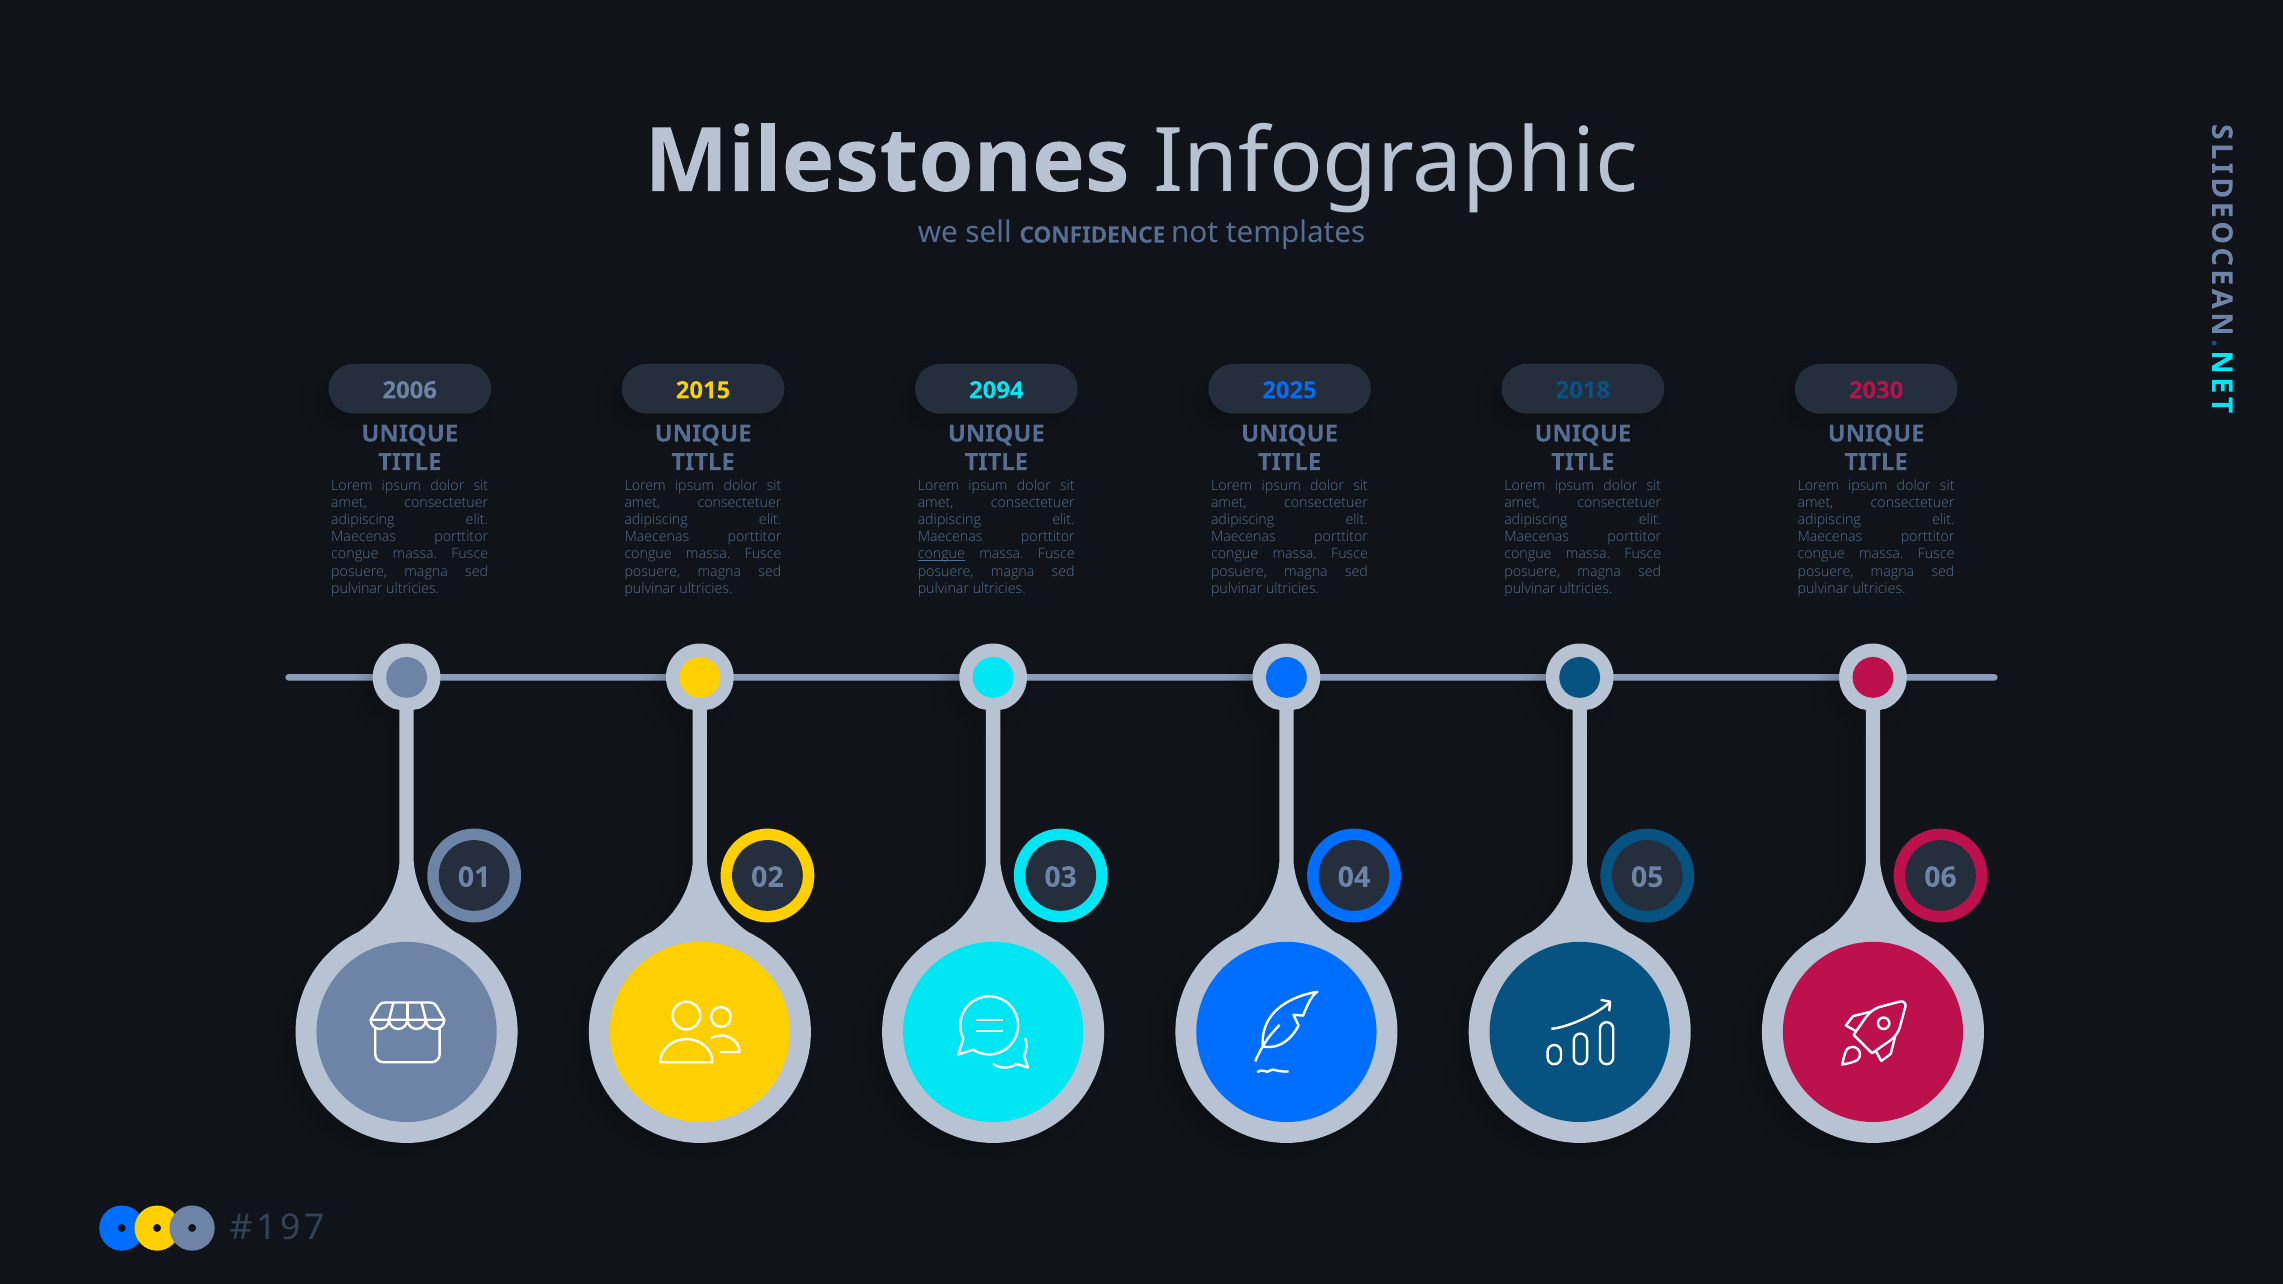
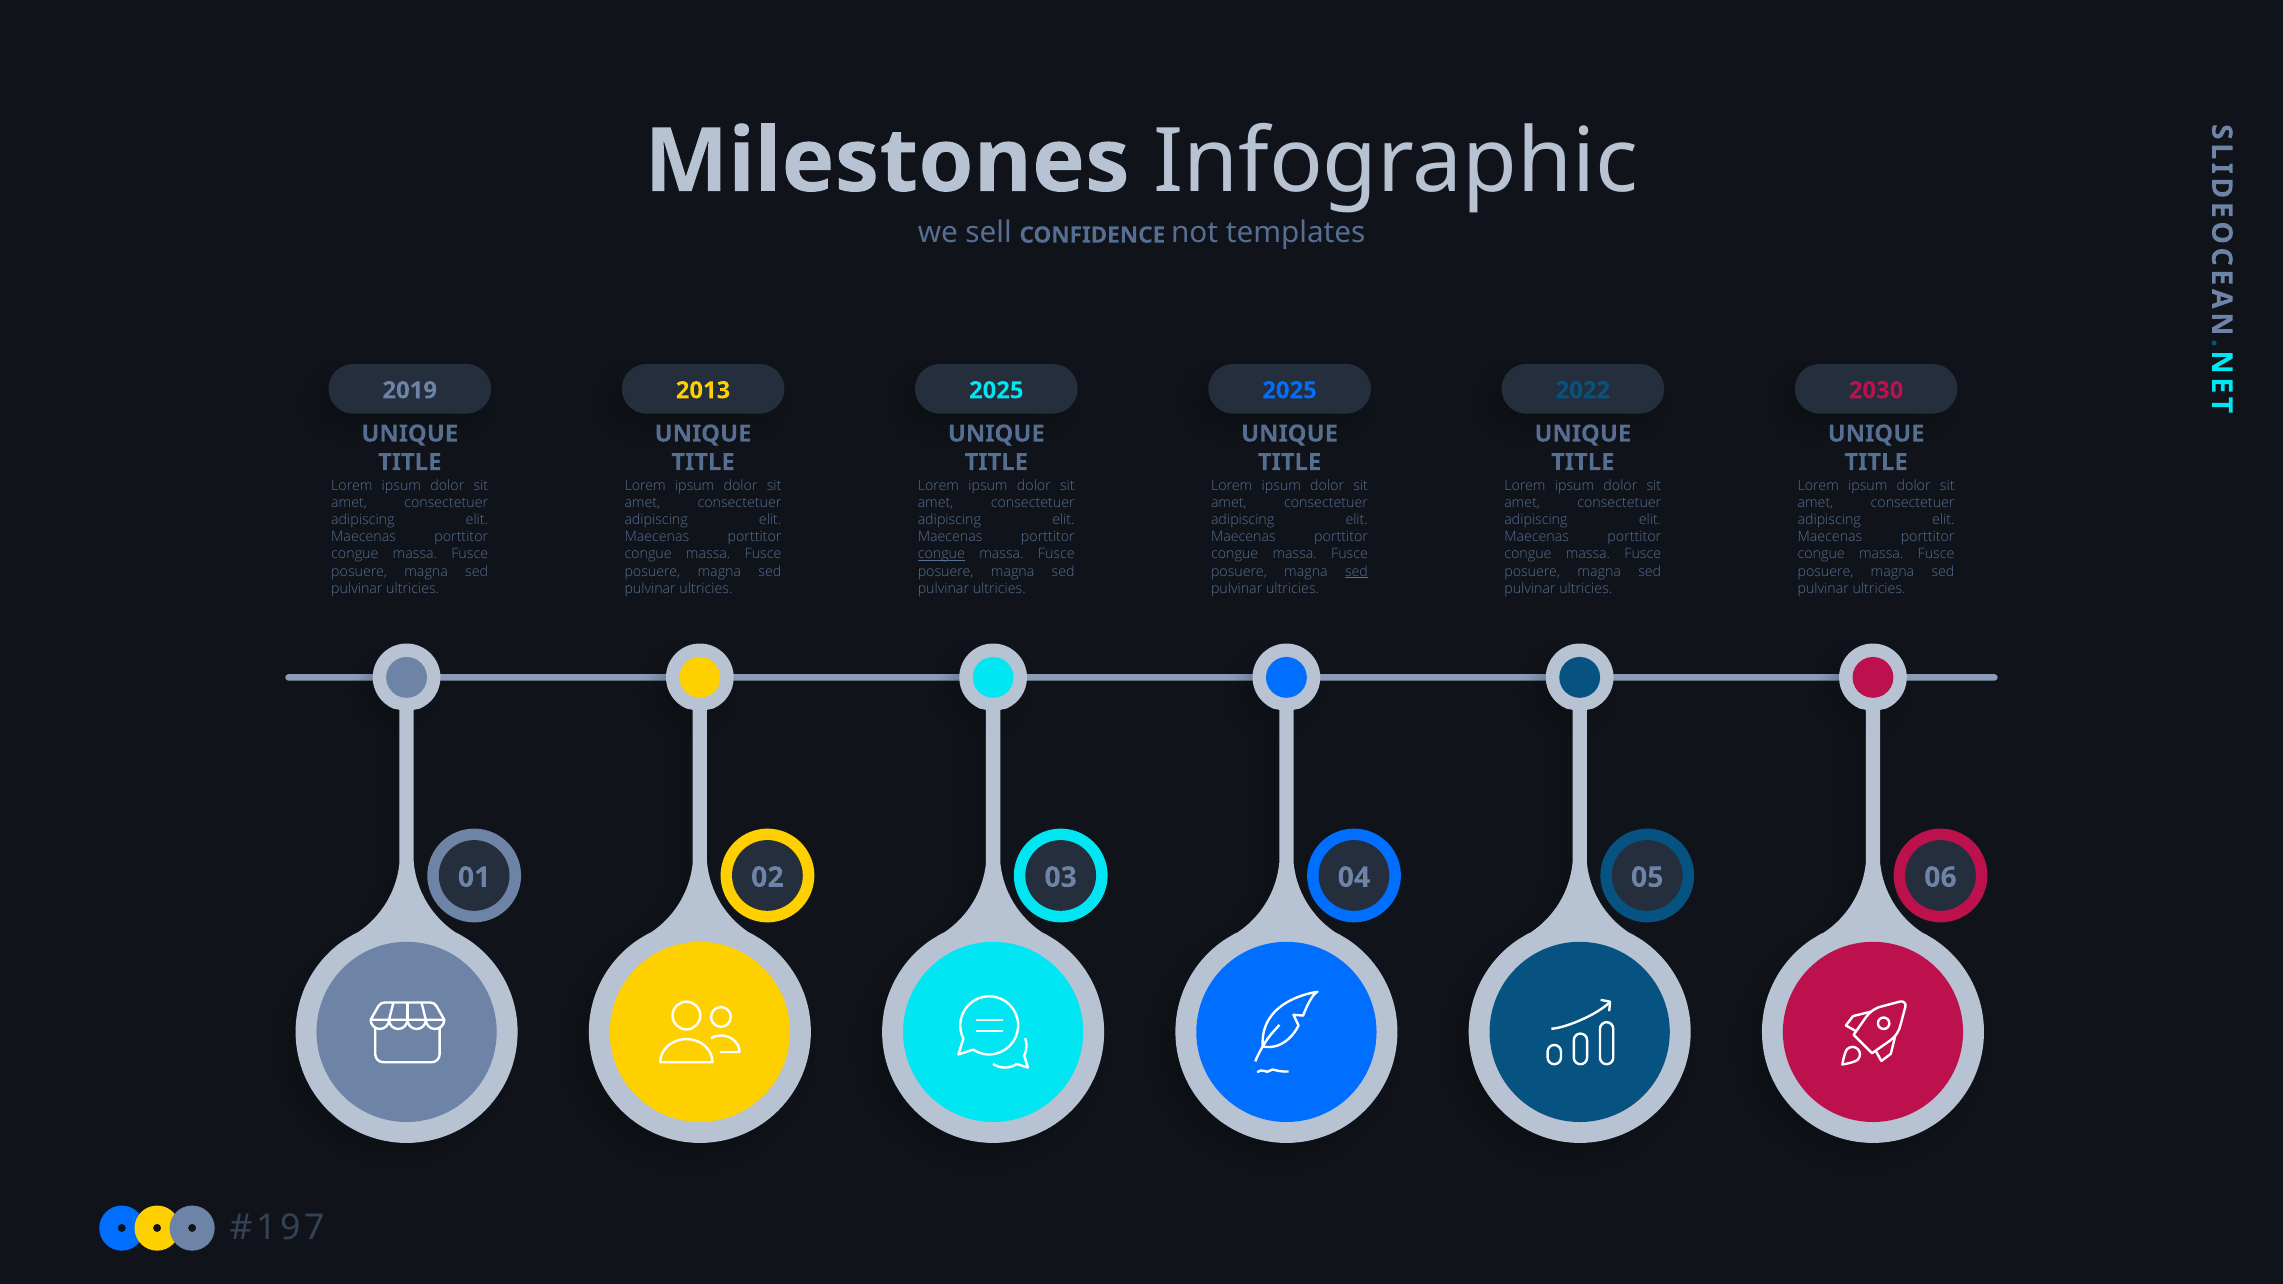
2006: 2006 -> 2019 (410, 390)
2015: 2015 -> 2013 (703, 390)
2094: 2094 -> 2025 (996, 390)
2018: 2018 -> 2022 (1583, 390)
sed underline: none -> present (1356, 571)
